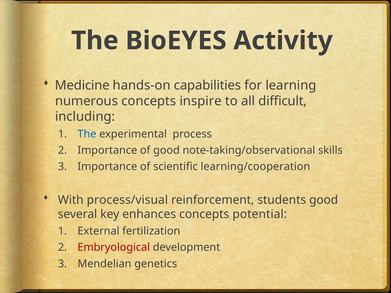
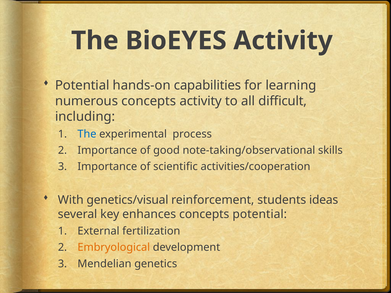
Medicine: Medicine -> Potential (82, 85)
concepts inspire: inspire -> activity (201, 101)
learning/cooperation: learning/cooperation -> activities/cooperation (255, 167)
process/visual: process/visual -> genetics/visual (127, 200)
students good: good -> ideas (324, 200)
Embryological colour: red -> orange (114, 248)
